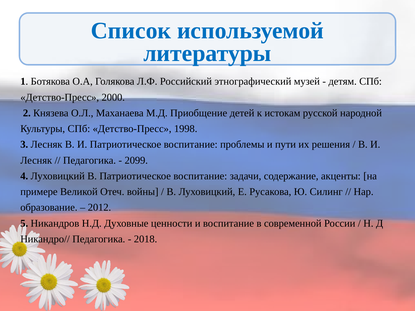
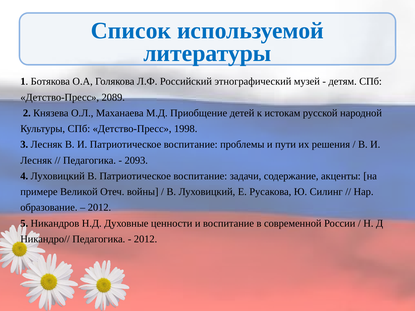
2000: 2000 -> 2089 (113, 97)
2099: 2099 -> 2093 (136, 160)
2018: 2018 -> 2012 (146, 239)
